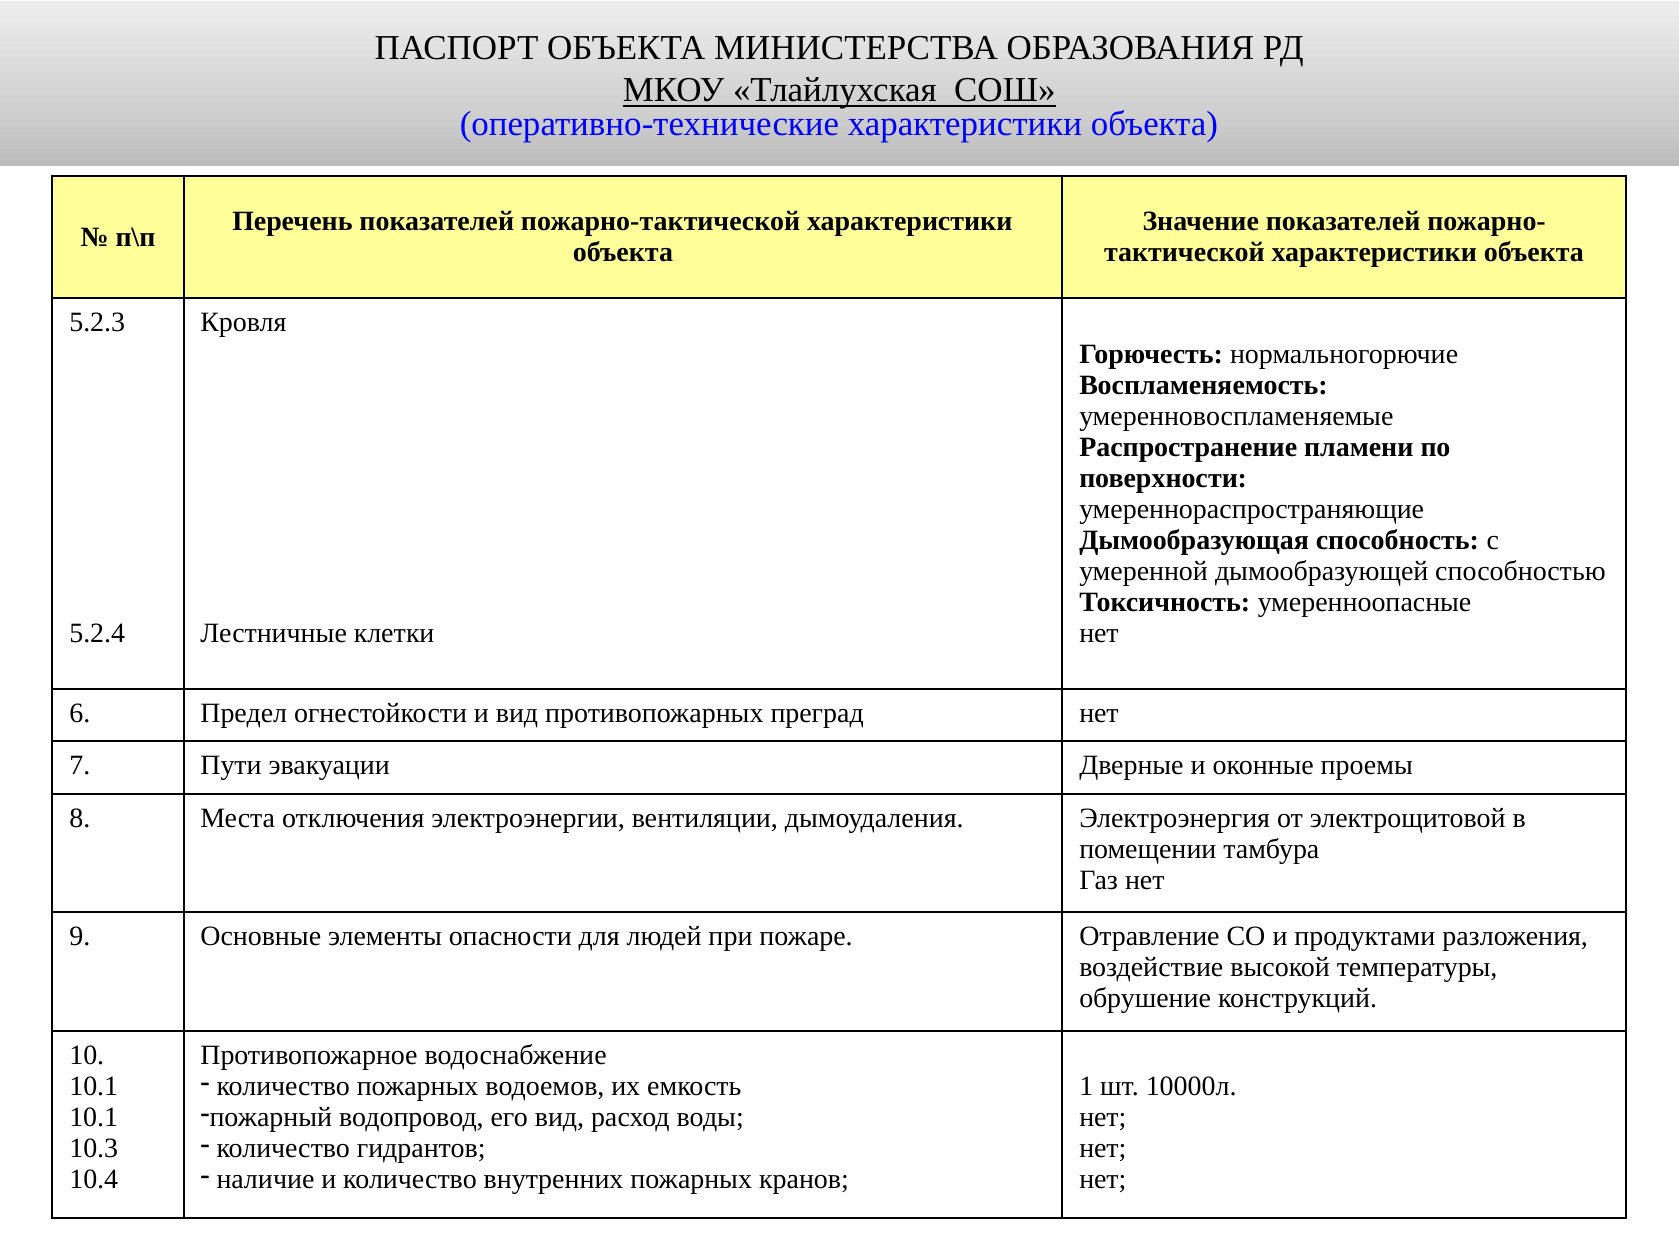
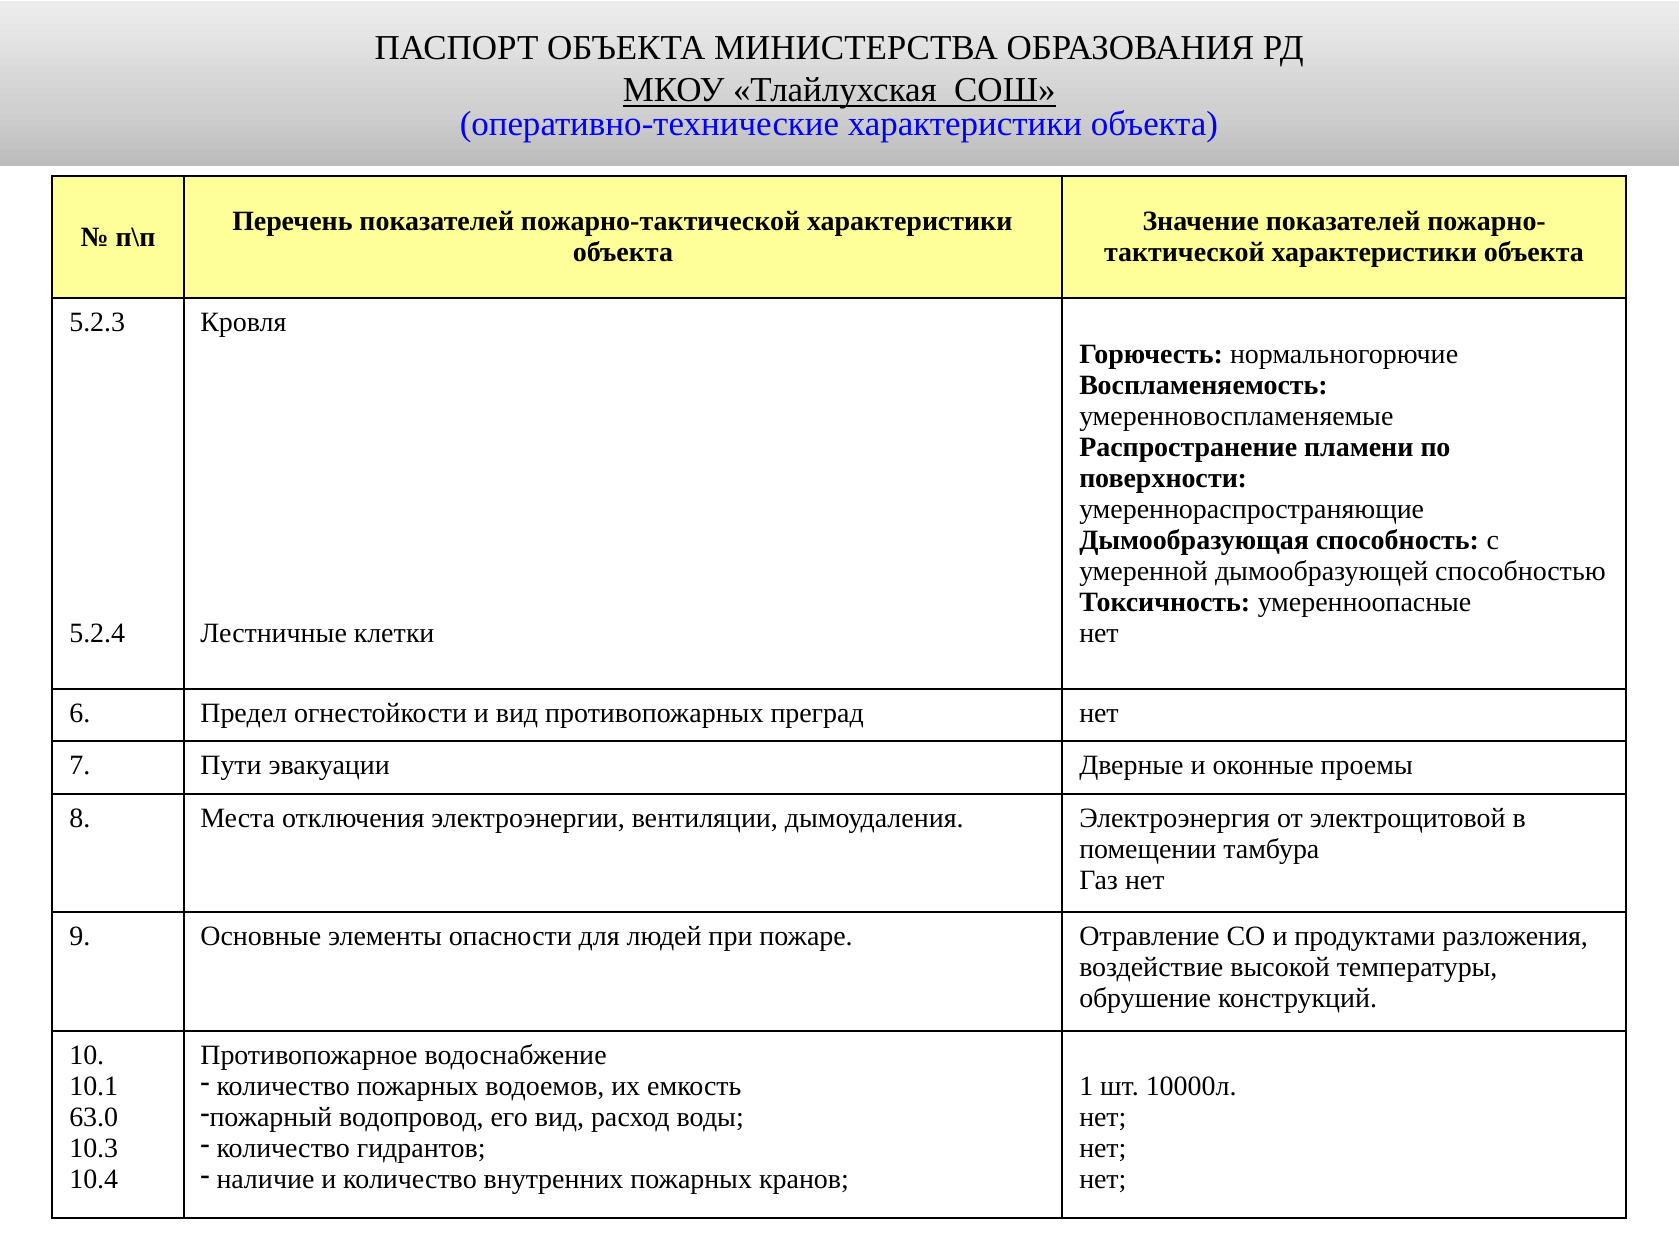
10.1: 10.1 -> 63.0 (94, 1118)
